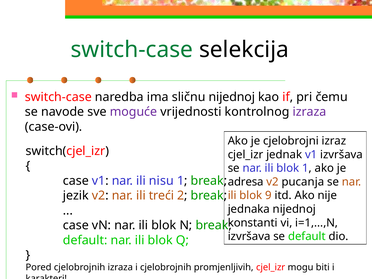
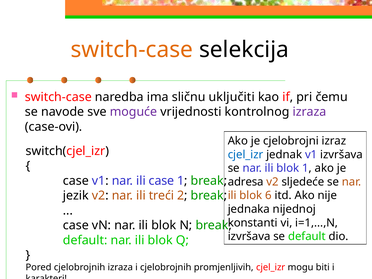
switch-case colour: green -> orange (132, 50)
sličnu nijednoj: nijednoj -> uključiti (232, 97)
cjel_izr colour: black -> blue (246, 155)
ili nisu: nisu -> case (161, 181)
pucanja: pucanja -> sljedeće (303, 182)
9: 9 -> 6 (268, 195)
